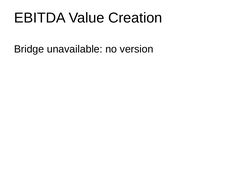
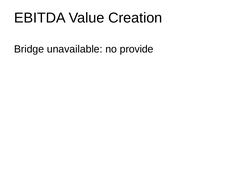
version: version -> provide (137, 49)
